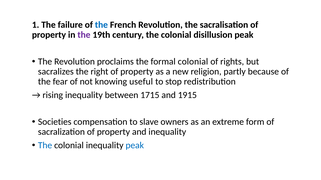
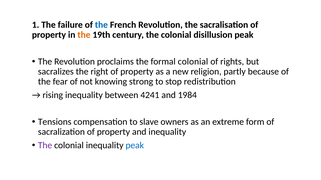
the colour: purple -> orange (84, 35)
useful: useful -> strong (141, 82)
1715: 1715 -> 4241 (150, 95)
1915: 1915 -> 1984 (187, 95)
Societies: Societies -> Tensions (55, 122)
The colour: blue -> purple (45, 146)
